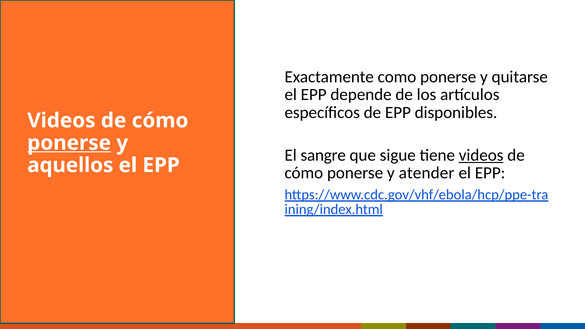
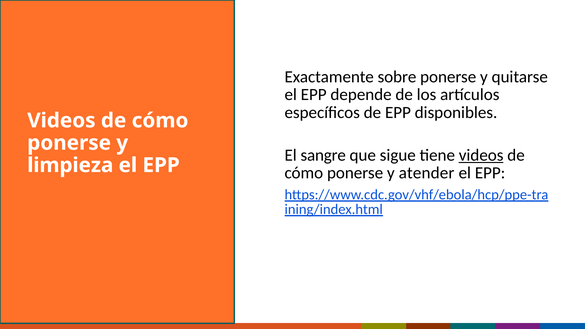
como: como -> sobre (397, 77)
ponerse underline: present -> none (69, 143)
aquellos: aquellos -> limpieza (70, 165)
